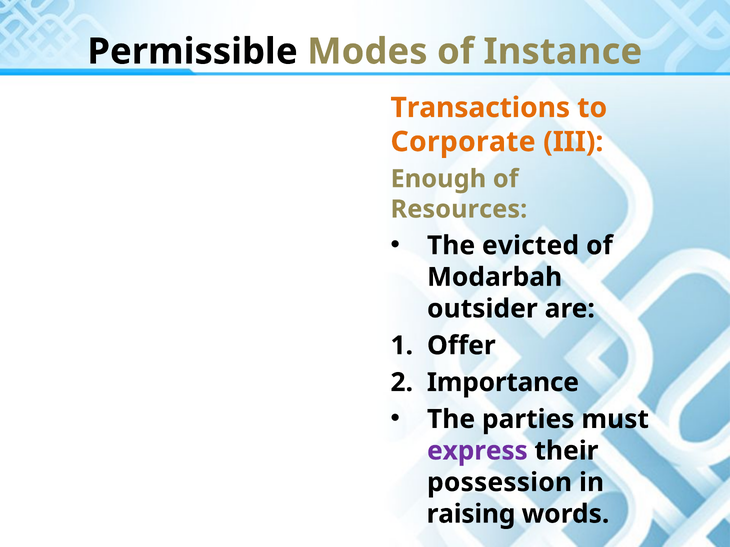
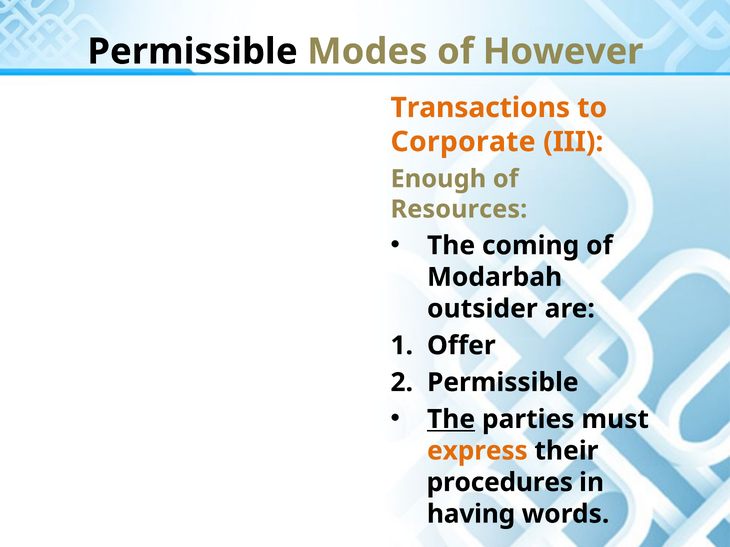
Instance: Instance -> However (563, 52)
evicted: evicted -> coming (531, 246)
Importance: Importance -> Permissible (503, 383)
The underline: none -> present (451, 420)
express colour: purple -> orange (477, 451)
possession: possession -> procedures (500, 483)
raising: raising -> having (471, 514)
